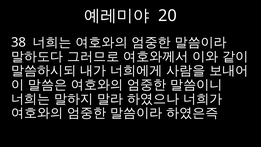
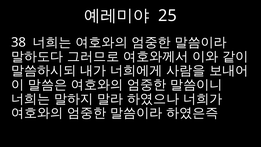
20: 20 -> 25 (168, 16)
